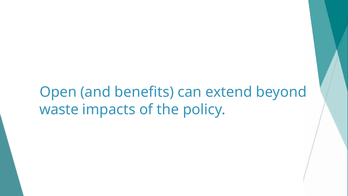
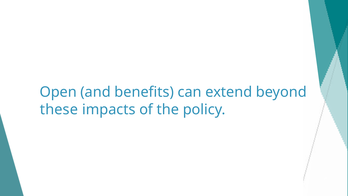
waste: waste -> these (59, 109)
